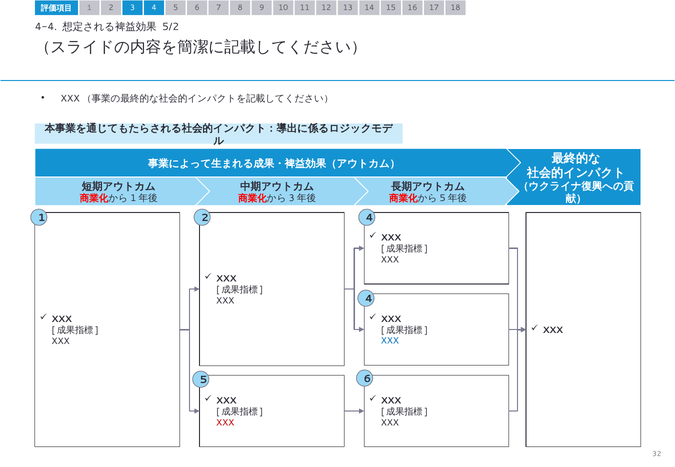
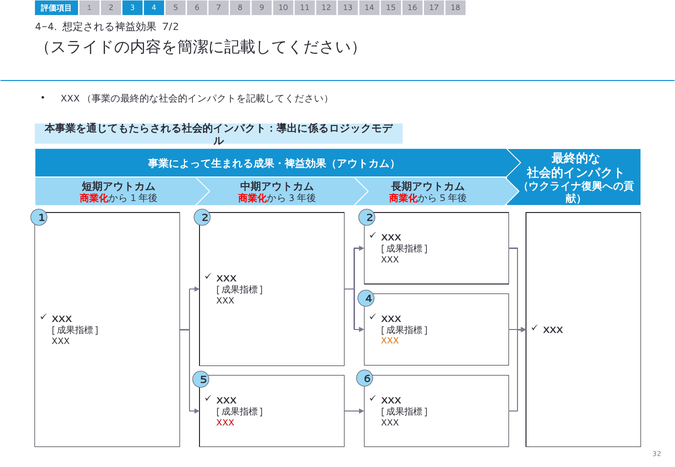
5/2: 5/2 -> 7/2 (171, 27)
2 4: 4 -> 2 (370, 218)
XXX colour: blue -> orange (390, 341)
